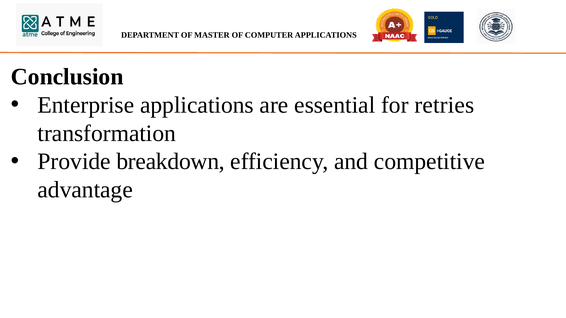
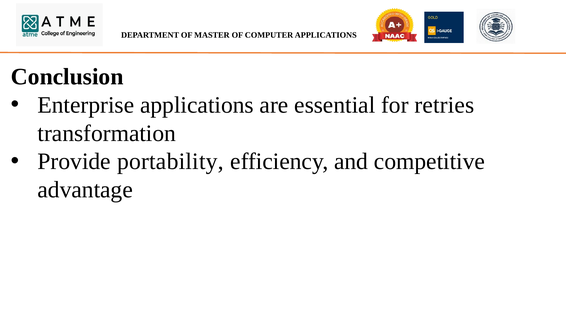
breakdown: breakdown -> portability (170, 162)
